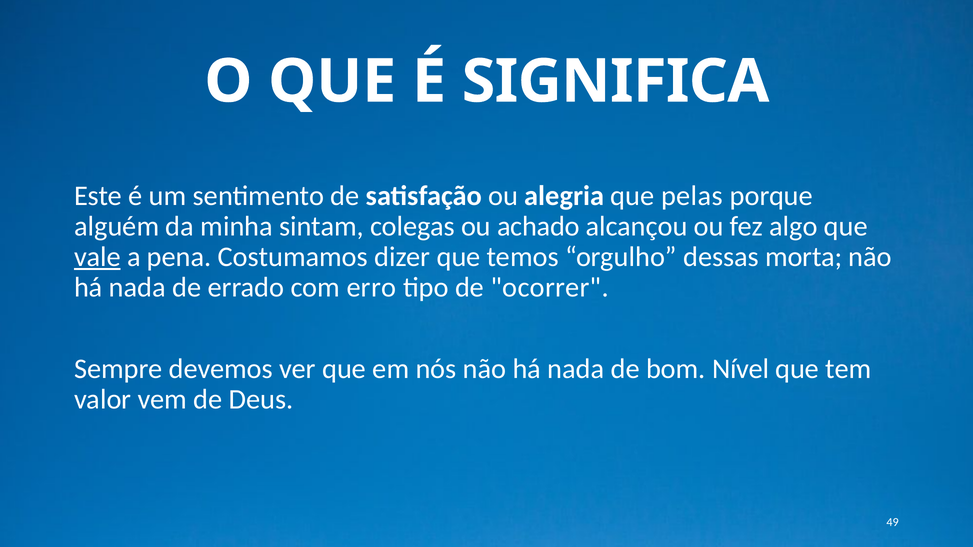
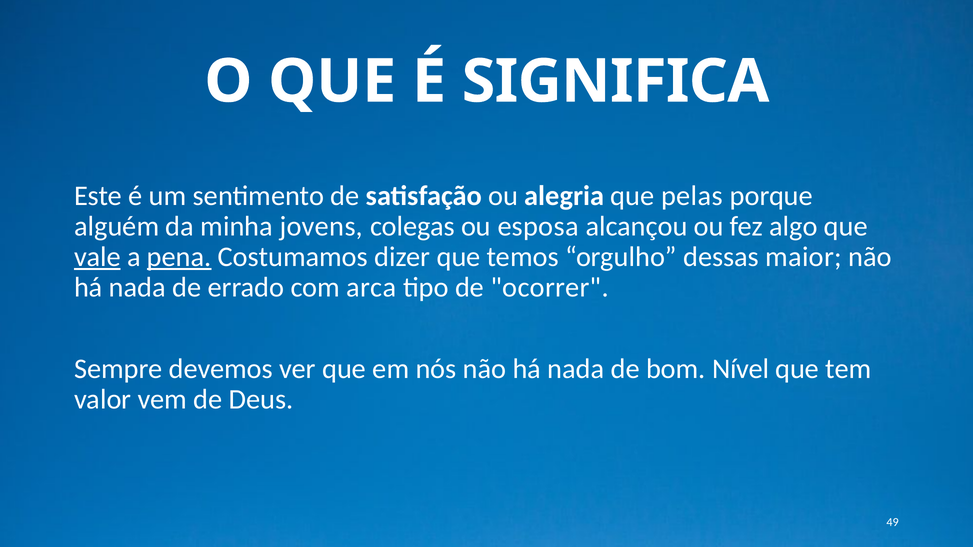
sintam: sintam -> jovens (321, 226)
achado: achado -> esposa (538, 226)
pena underline: none -> present (179, 257)
morta: morta -> maior (804, 257)
erro: erro -> arca (371, 288)
